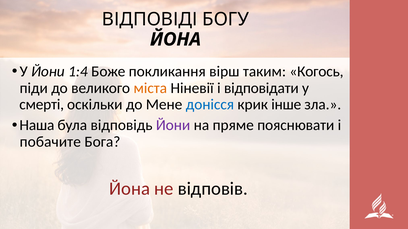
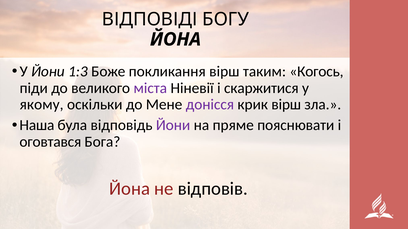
1:4: 1:4 -> 1:3 (78, 72)
міста colour: orange -> purple (150, 88)
відповідати: відповідати -> скаржитися (261, 88)
смерті: смерті -> якому (42, 105)
донісся colour: blue -> purple (210, 105)
крик інше: інше -> вірш (286, 105)
побачите: побачите -> оговтався (50, 142)
